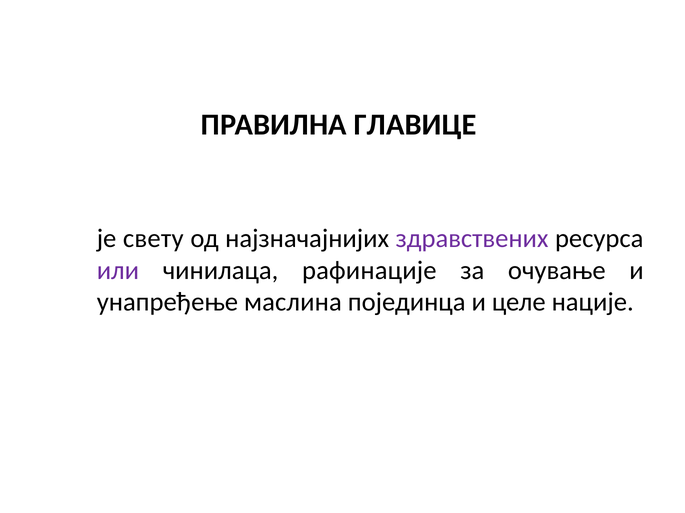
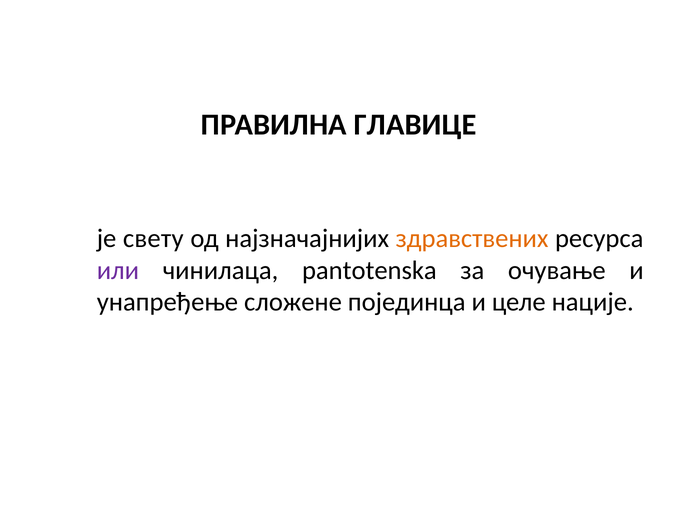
здравствених colour: purple -> orange (472, 239)
рафинације: рафинације -> pantotenska (369, 271)
маслина: маслина -> сложене (293, 303)
